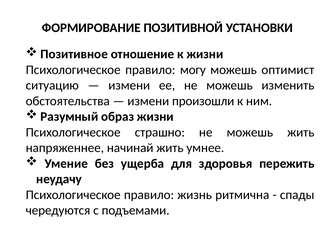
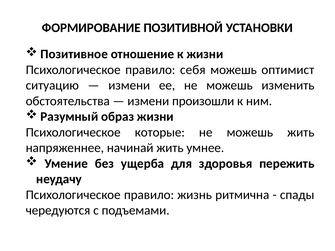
могу: могу -> себя (193, 70)
страшно: страшно -> которые (160, 132)
